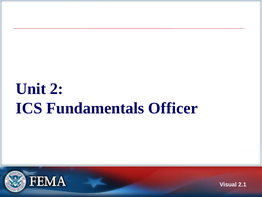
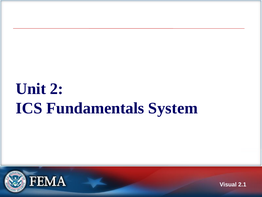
Officer: Officer -> System (173, 108)
